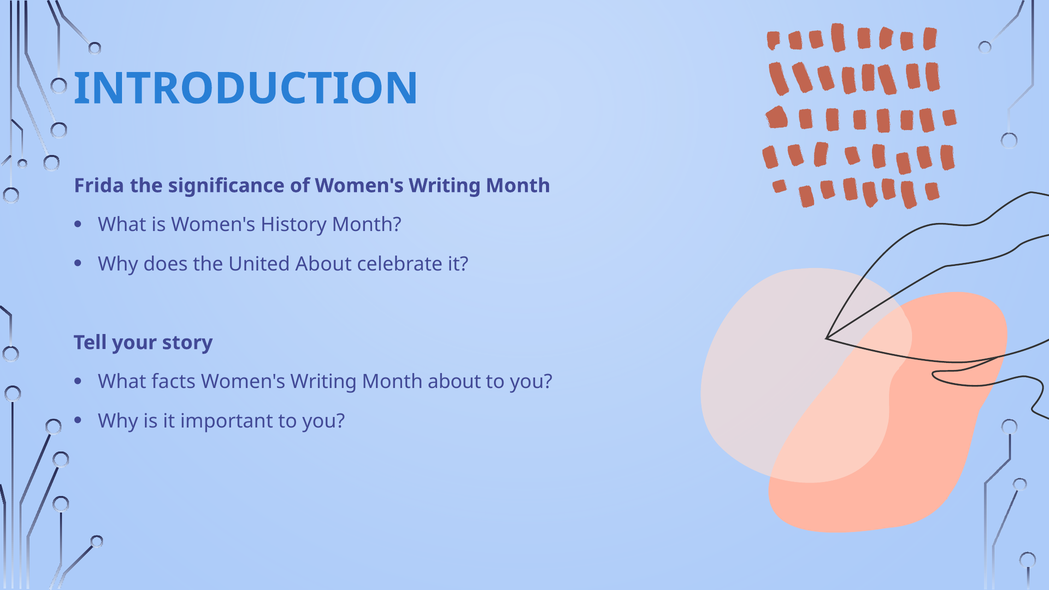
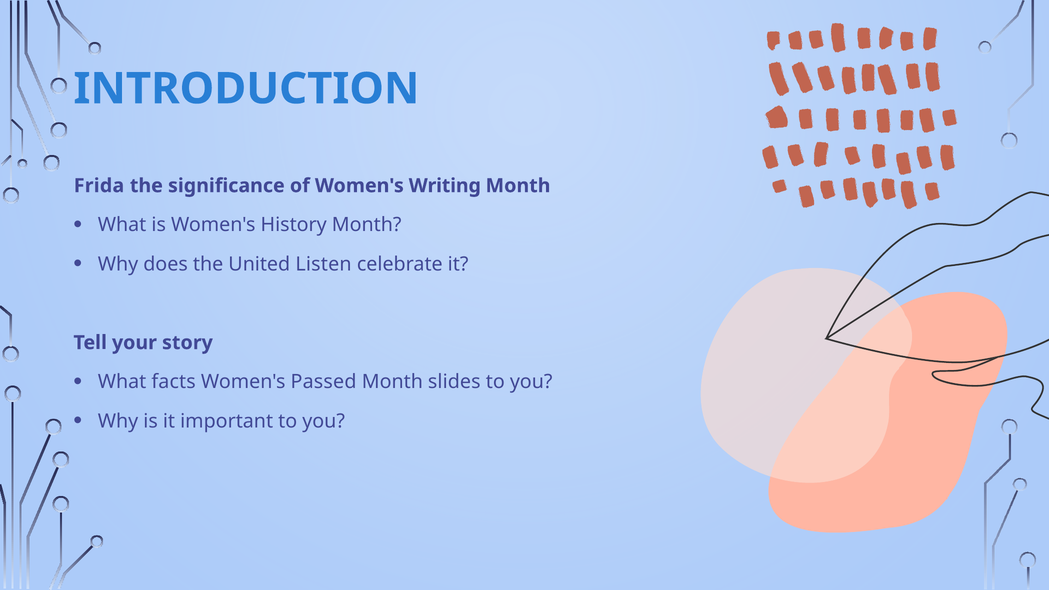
United About: About -> Listen (324, 264)
Writing: Writing -> Passed (324, 382)
Month about: about -> slides (454, 382)
